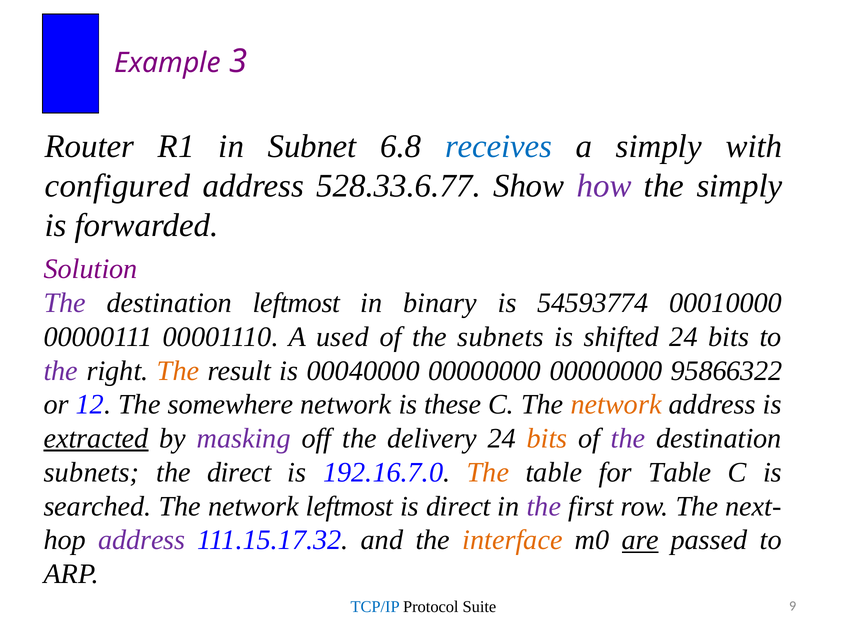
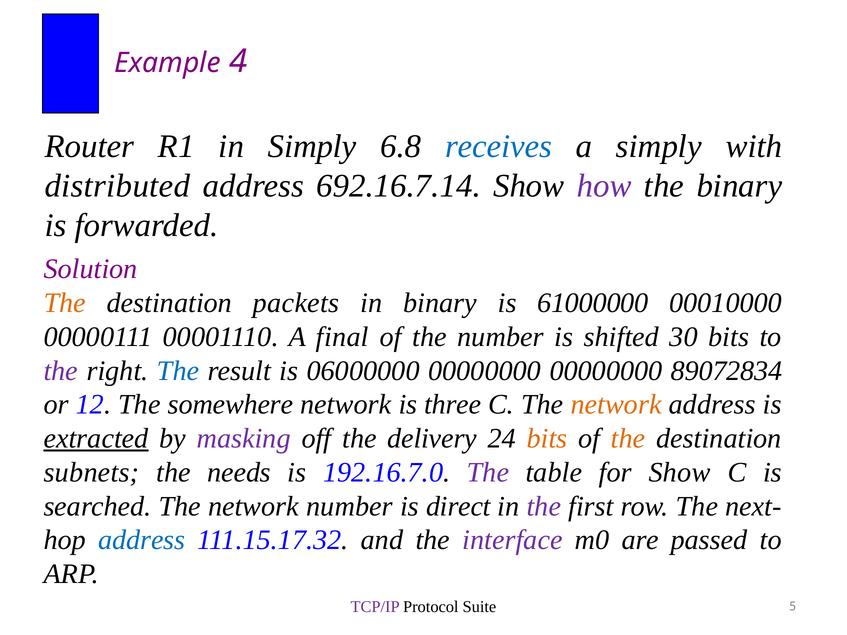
3: 3 -> 4 (238, 61)
in Subnet: Subnet -> Simply (312, 146)
configured: configured -> distributed (117, 186)
528.33.6.77: 528.33.6.77 -> 692.16.7.14 (399, 186)
the simply: simply -> binary (739, 186)
The colour: purple -> orange (65, 303)
destination leftmost: leftmost -> packets (296, 303)
54593774: 54593774 -> 61000000 (593, 303)
used: used -> final (342, 337)
the subnets: subnets -> number (501, 337)
shifted 24: 24 -> 30 (684, 337)
The colour: orange -> blue (178, 371)
00040000: 00040000 -> 06000000 (363, 371)
95866322: 95866322 -> 89072834 (727, 371)
these: these -> three (453, 405)
the colour: purple -> orange (628, 439)
the direct: direct -> needs (239, 473)
The colour: orange -> purple (488, 473)
for Table: Table -> Show (680, 473)
network leftmost: leftmost -> number (349, 506)
address colour: purple -> blue (142, 540)
interface colour: orange -> purple (512, 540)
are underline: present -> none (640, 540)
TCP/IP colour: blue -> purple (375, 607)
9: 9 -> 5 (793, 607)
